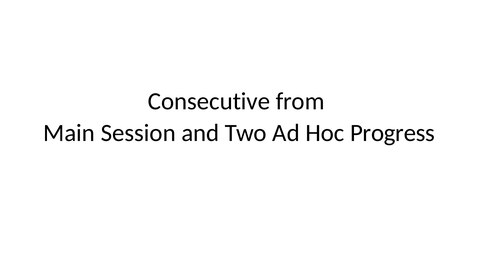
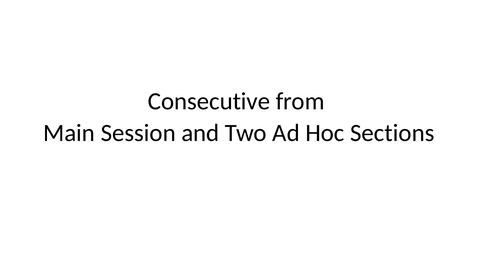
Progress: Progress -> Sections (392, 133)
